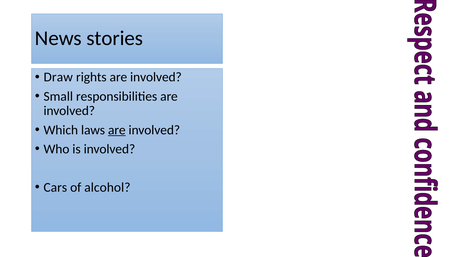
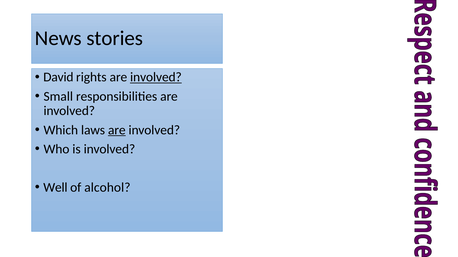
Draw: Draw -> David (58, 77)
involved underline: none -> present (156, 77)
Cars: Cars -> Well (55, 188)
